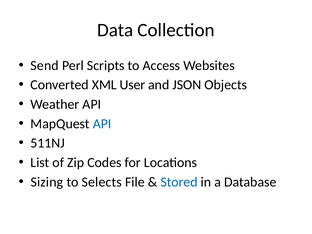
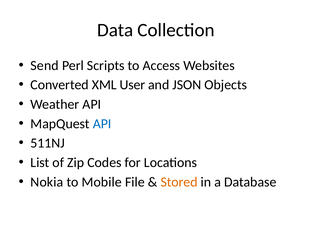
Sizing: Sizing -> Nokia (47, 182)
Selects: Selects -> Mobile (102, 182)
Stored colour: blue -> orange (179, 182)
